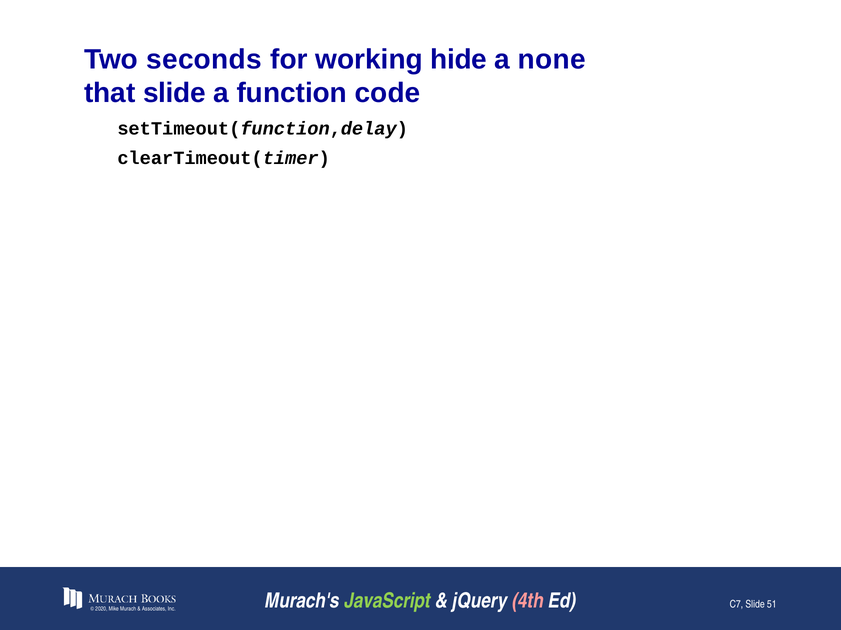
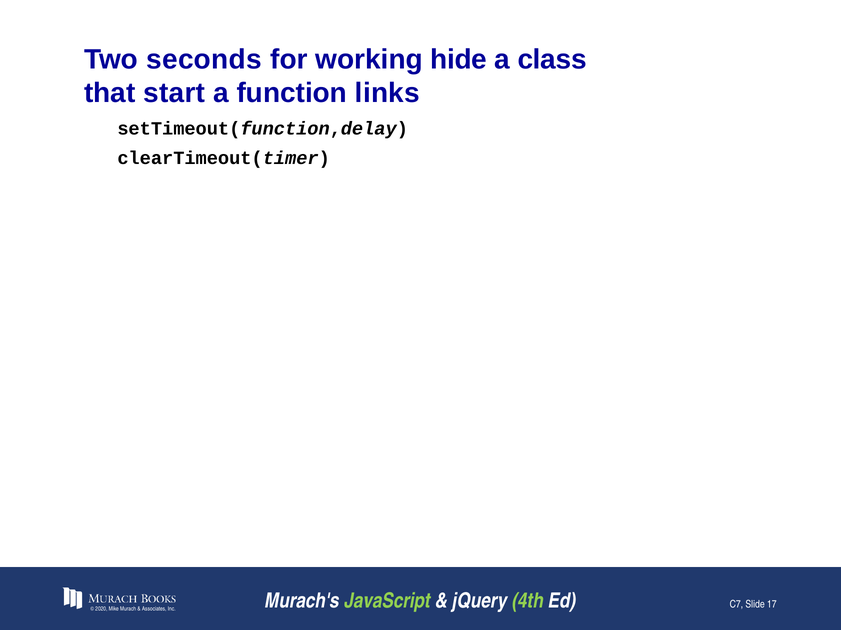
none: none -> class (552, 60)
that slide: slide -> start (174, 93)
code: code -> links (387, 93)
4th colour: pink -> light green (528, 601)
51: 51 -> 17 (772, 605)
